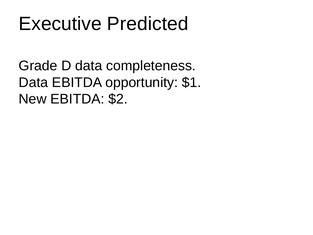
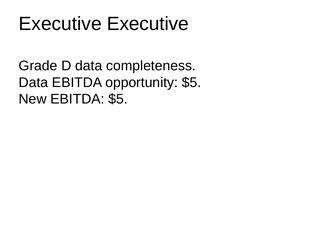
Executive Predicted: Predicted -> Executive (148, 24)
opportunity $1: $1 -> $5 (192, 82)
EBITDA $2: $2 -> $5 (118, 99)
